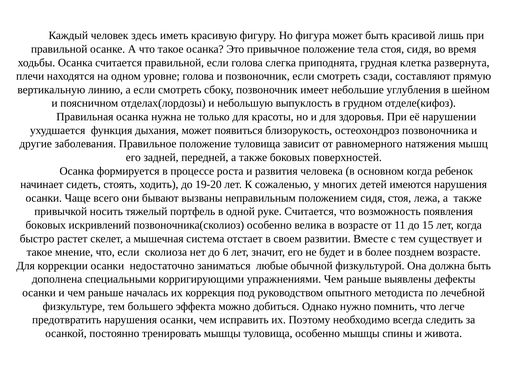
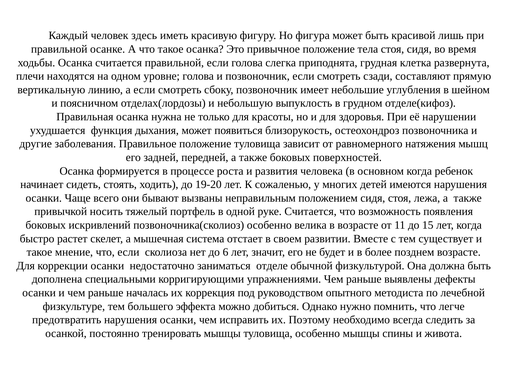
любые: любые -> отделе (272, 266)
